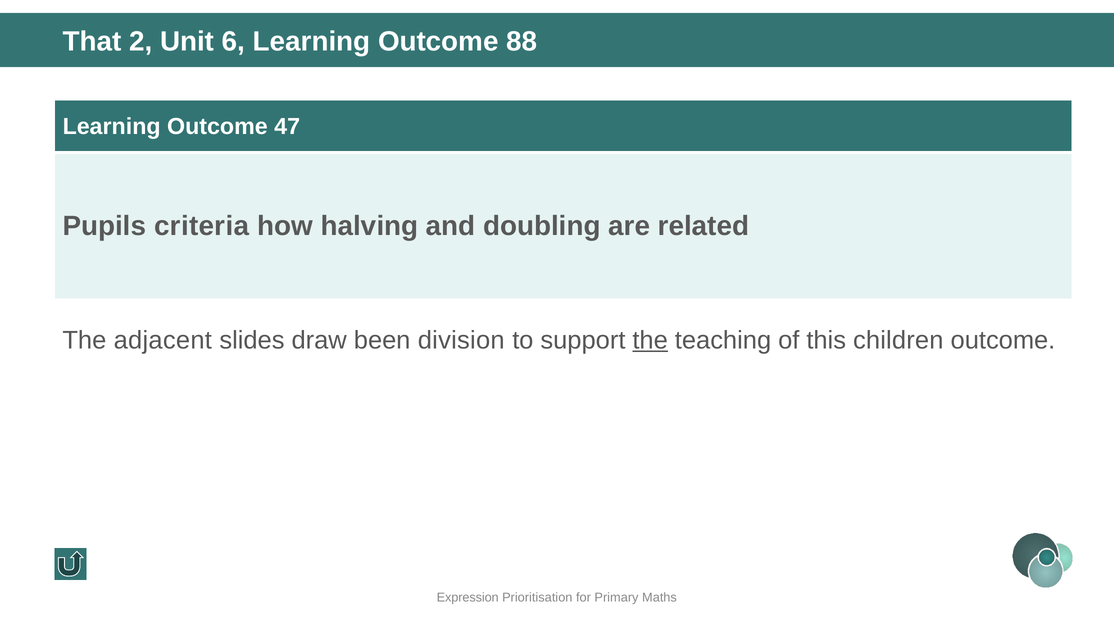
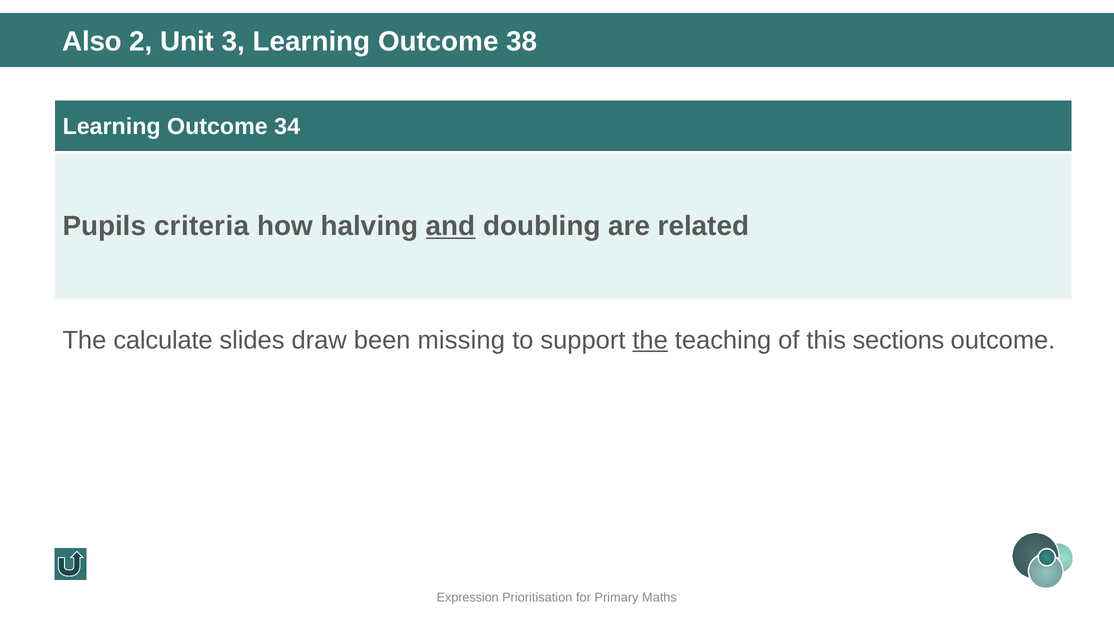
That: That -> Also (92, 42)
6: 6 -> 3 (233, 42)
88: 88 -> 38 (522, 42)
47: 47 -> 34 (287, 127)
and underline: none -> present (451, 227)
adjacent: adjacent -> calculate (163, 341)
division: division -> missing (461, 341)
children: children -> sections (898, 341)
